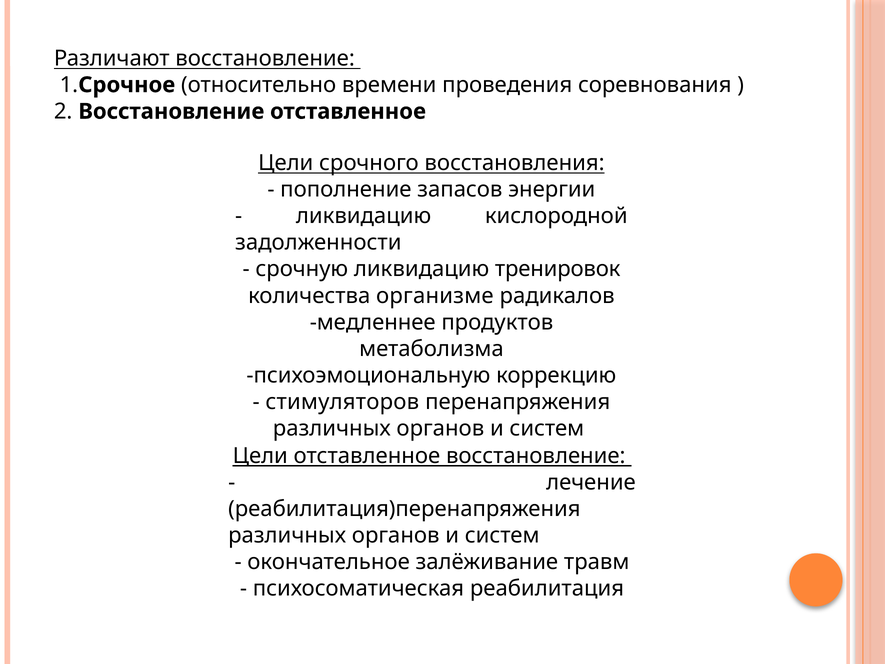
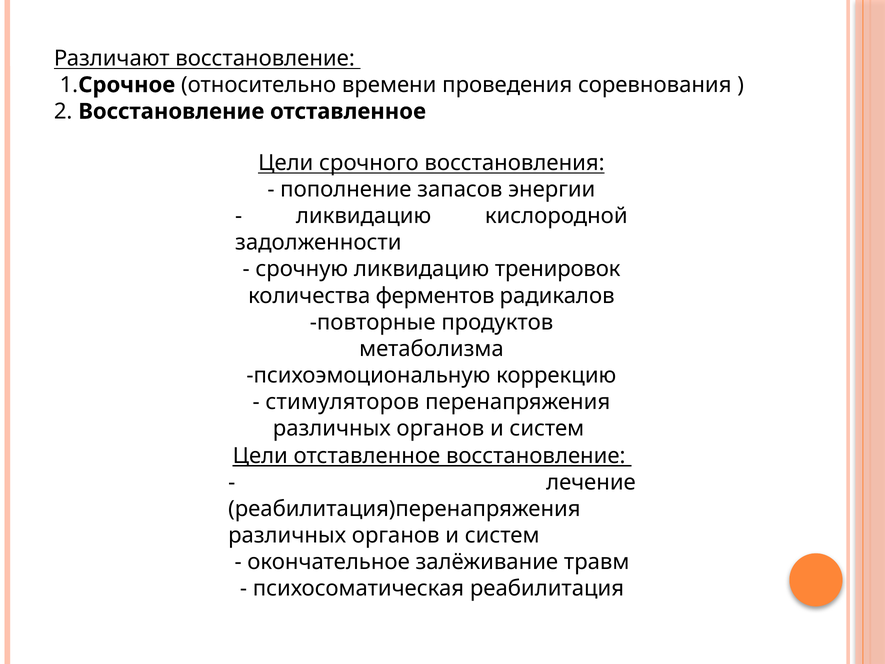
организме: организме -> ферментов (435, 296)
медленнее: медленнее -> повторные (373, 322)
